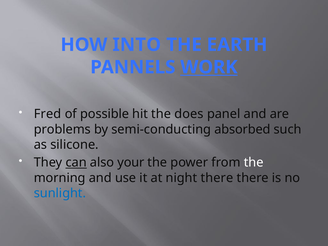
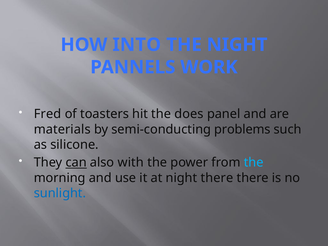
THE EARTH: EARTH -> NIGHT (237, 45)
WORK underline: present -> none (209, 67)
possible: possible -> toasters (105, 114)
problems: problems -> materials (62, 129)
absorbed: absorbed -> problems (242, 129)
your: your -> with (131, 163)
the colour: white -> light blue (254, 163)
